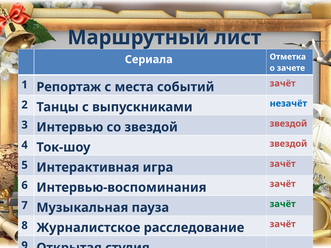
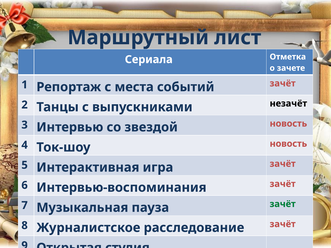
незачёт colour: blue -> black (288, 104)
звездой: звездой -> новость (288, 124)
звездой: звездой -> новость (288, 144)
